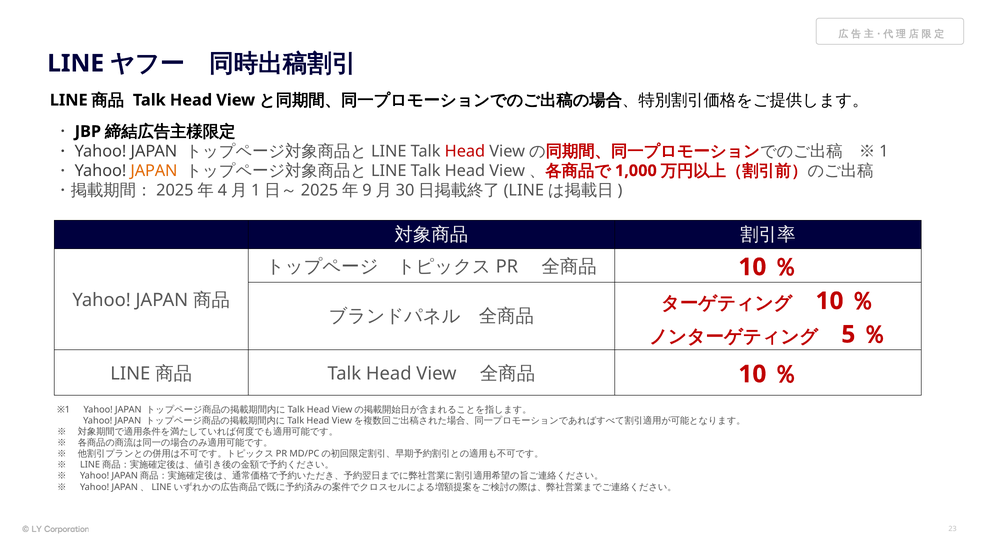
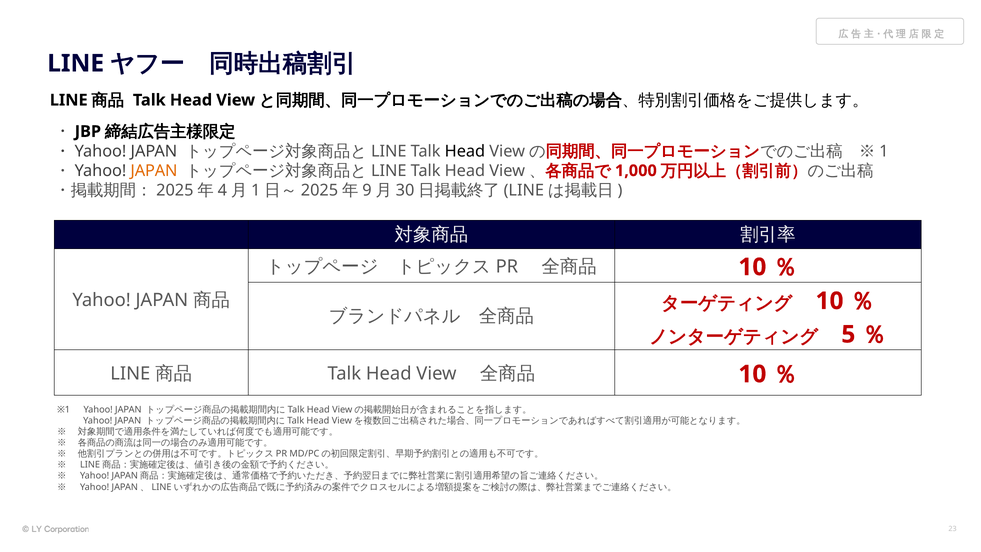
Head colour: red -> black (465, 151)
